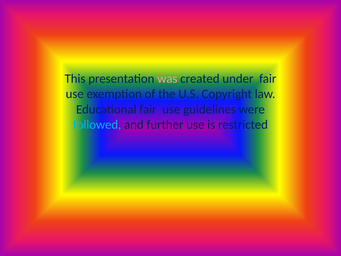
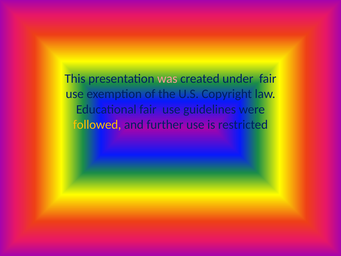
followed colour: light blue -> yellow (97, 125)
